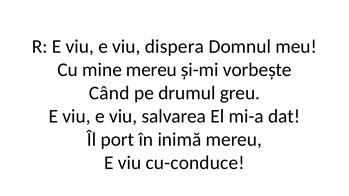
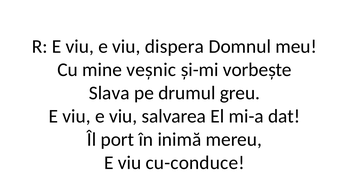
mine mereu: mereu -> veșnic (151, 70)
Când: Când -> Slava (109, 93)
